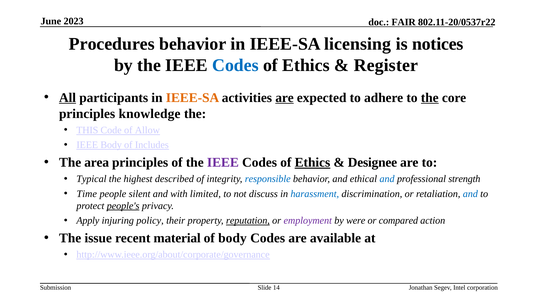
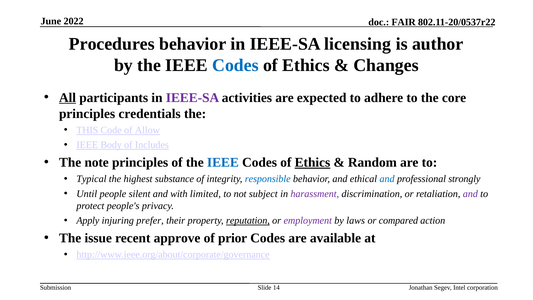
2023: 2023 -> 2022 (74, 21)
notices: notices -> author (438, 44)
Register: Register -> Changes (386, 65)
IEEE-SA colour: orange -> purple (192, 98)
are underline: present -> none (285, 98)
the underline: present -> none (430, 98)
knowledge: knowledge -> credentials (150, 114)
area: area -> note (97, 162)
IEEE colour: purple -> blue (223, 162)
Designee: Designee -> Random (372, 162)
described: described -> substance (174, 179)
strength: strength -> strongly (464, 179)
Time: Time -> Until (87, 194)
discuss: discuss -> subject (263, 194)
harassment colour: blue -> purple (315, 194)
and colour: blue -> purple (470, 194)
people's underline: present -> none (123, 206)
policy: policy -> prefer (150, 220)
were: were -> laws (356, 220)
material: material -> approve (177, 238)
of body: body -> prior (233, 238)
